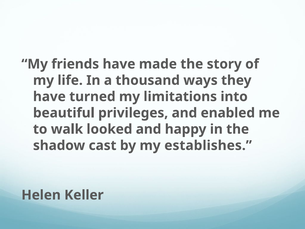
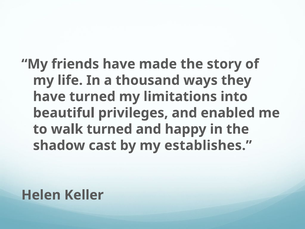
walk looked: looked -> turned (109, 129)
